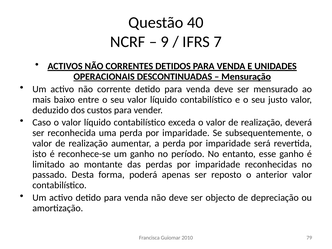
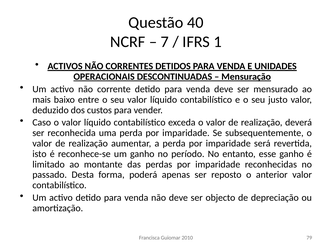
9: 9 -> 7 (165, 42)
7: 7 -> 1 (218, 42)
